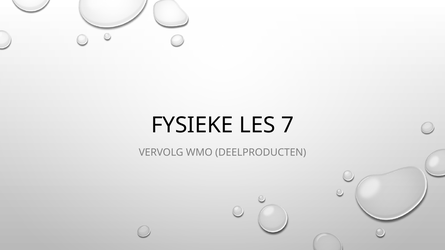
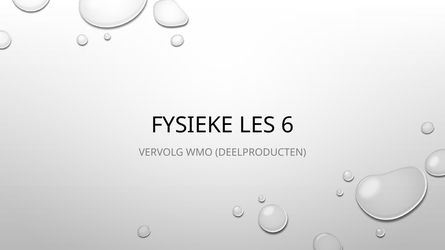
7: 7 -> 6 (287, 125)
